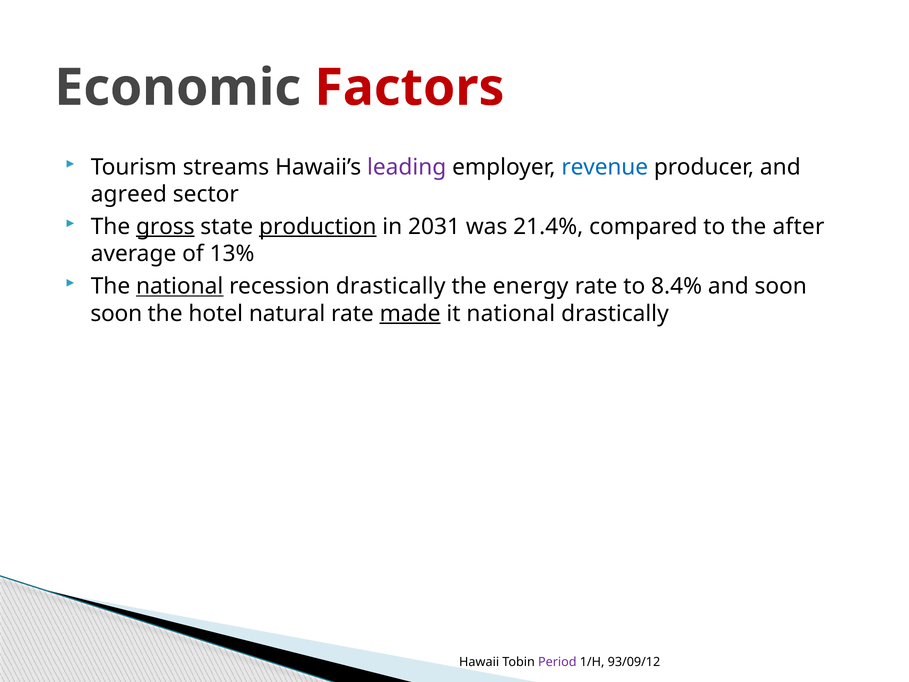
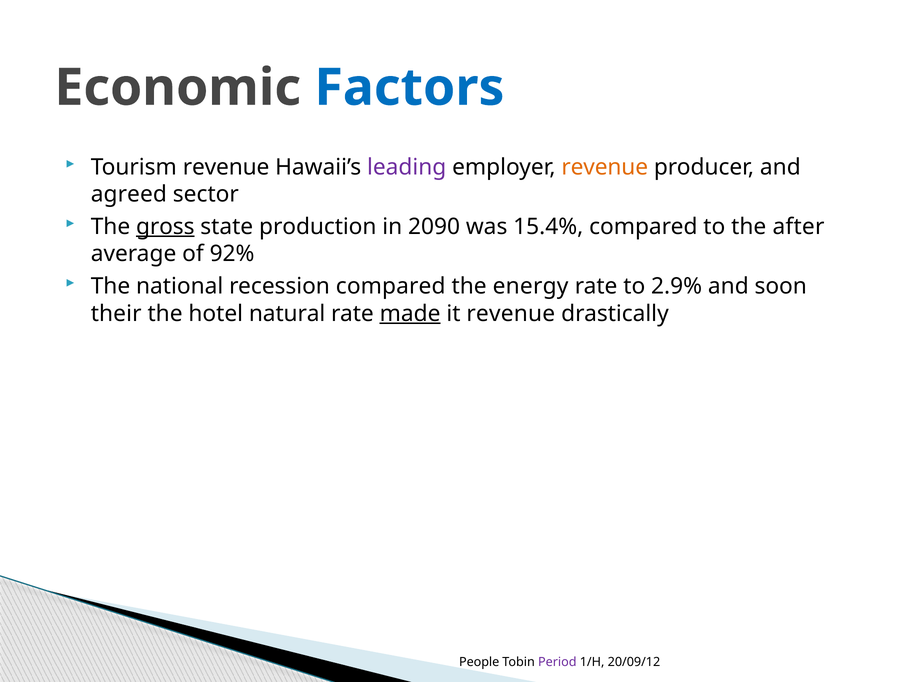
Factors colour: red -> blue (409, 88)
Tourism streams: streams -> revenue (226, 167)
revenue colour: blue -> orange (605, 167)
production underline: present -> none (318, 227)
2031: 2031 -> 2090 (434, 227)
21.4%: 21.4% -> 15.4% (548, 227)
13%: 13% -> 92% (232, 254)
national underline: present -> none (180, 286)
recession drastically: drastically -> compared (391, 286)
8.4%: 8.4% -> 2.9% (677, 286)
soon: soon -> their (116, 313)
it national: national -> revenue (511, 313)
Hawaii: Hawaii -> People (479, 662)
93/09/12: 93/09/12 -> 20/09/12 (634, 662)
